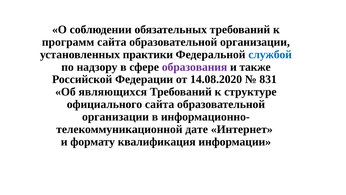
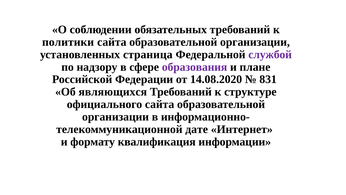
программ: программ -> политики (68, 42)
практики: практики -> страница (148, 54)
службой colour: blue -> purple (270, 54)
также: также -> плане (255, 67)
